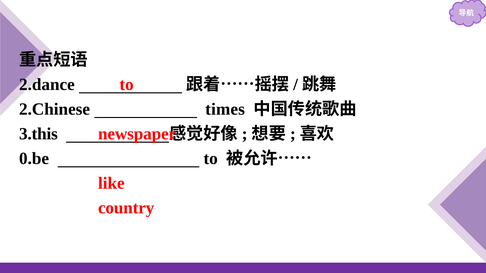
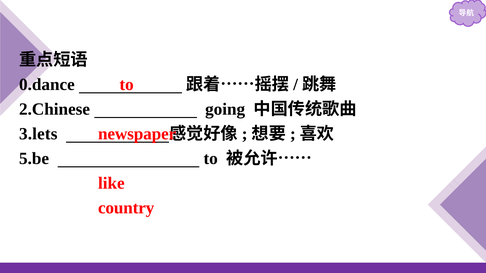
2.dance: 2.dance -> 0.dance (47, 85)
times: times -> going (225, 109)
3.this: 3.this -> 3.lets (38, 134)
0.be: 0.be -> 5.be (34, 159)
